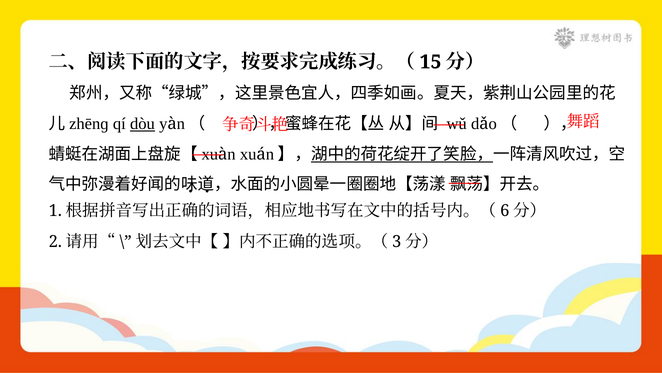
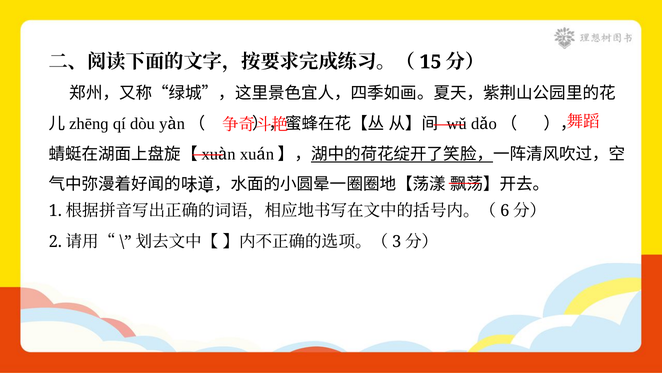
dòu underline: present -> none (142, 123)
